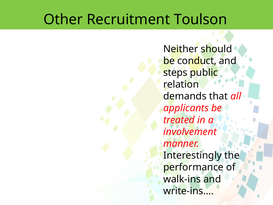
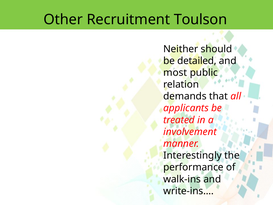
conduct: conduct -> detailed (197, 61)
steps: steps -> most (175, 73)
